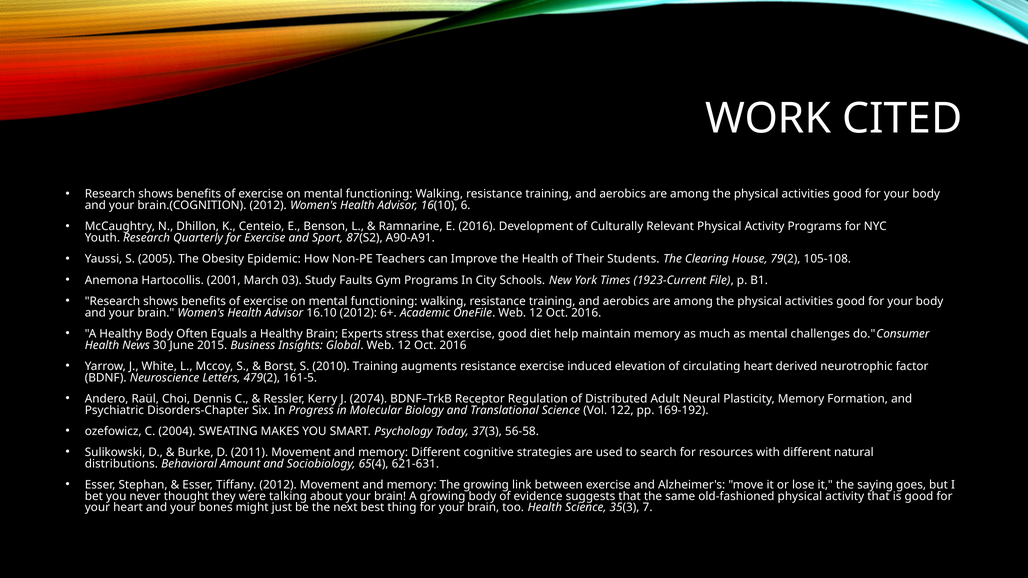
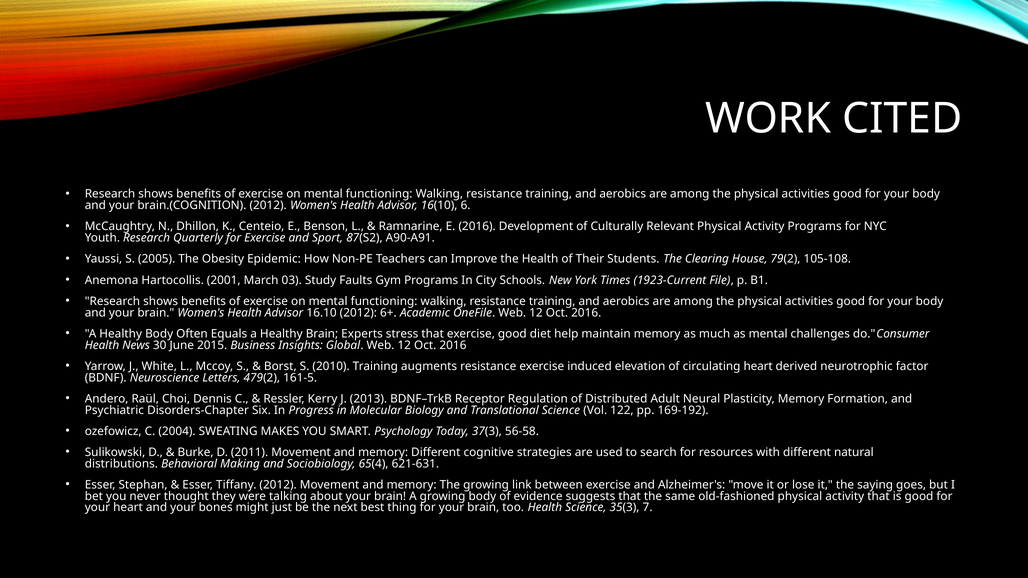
2074: 2074 -> 2013 (369, 399)
Amount: Amount -> Making (240, 464)
